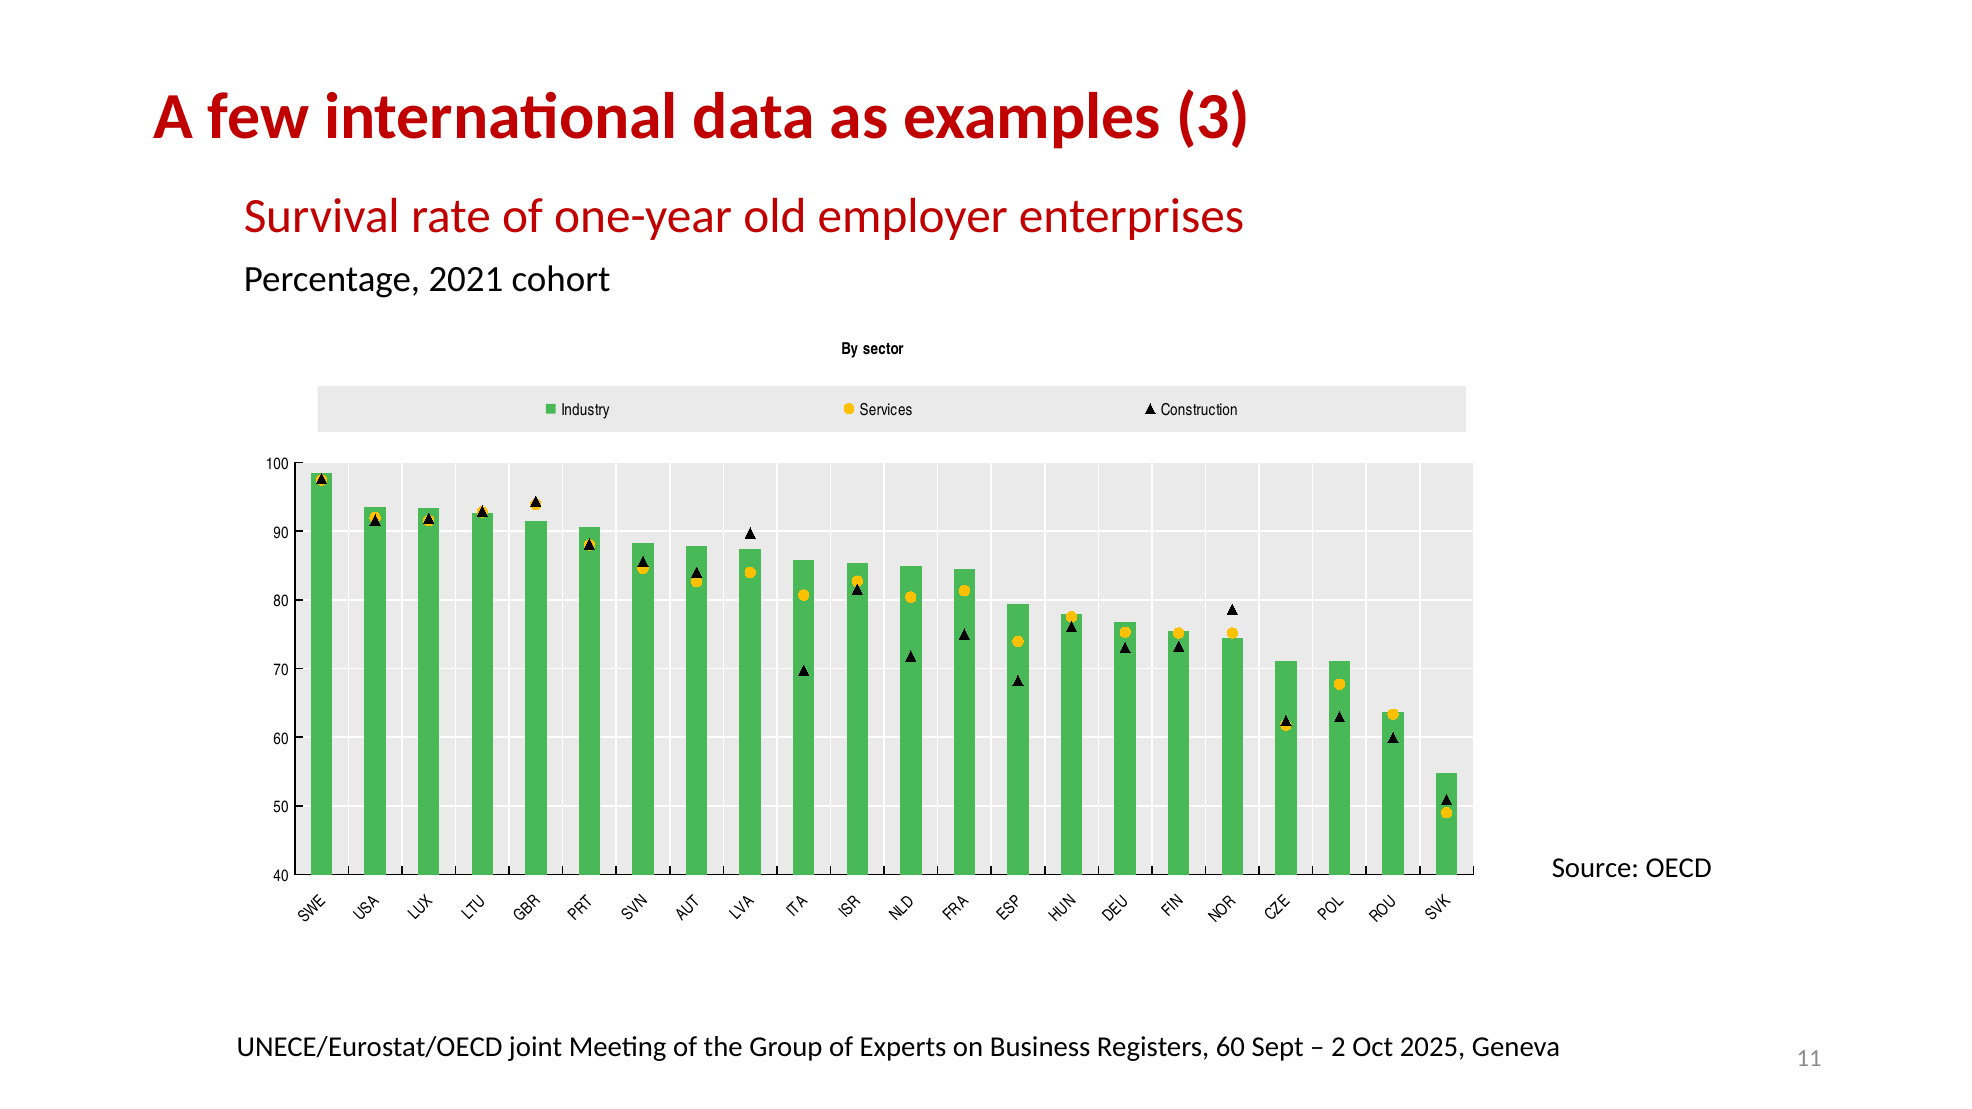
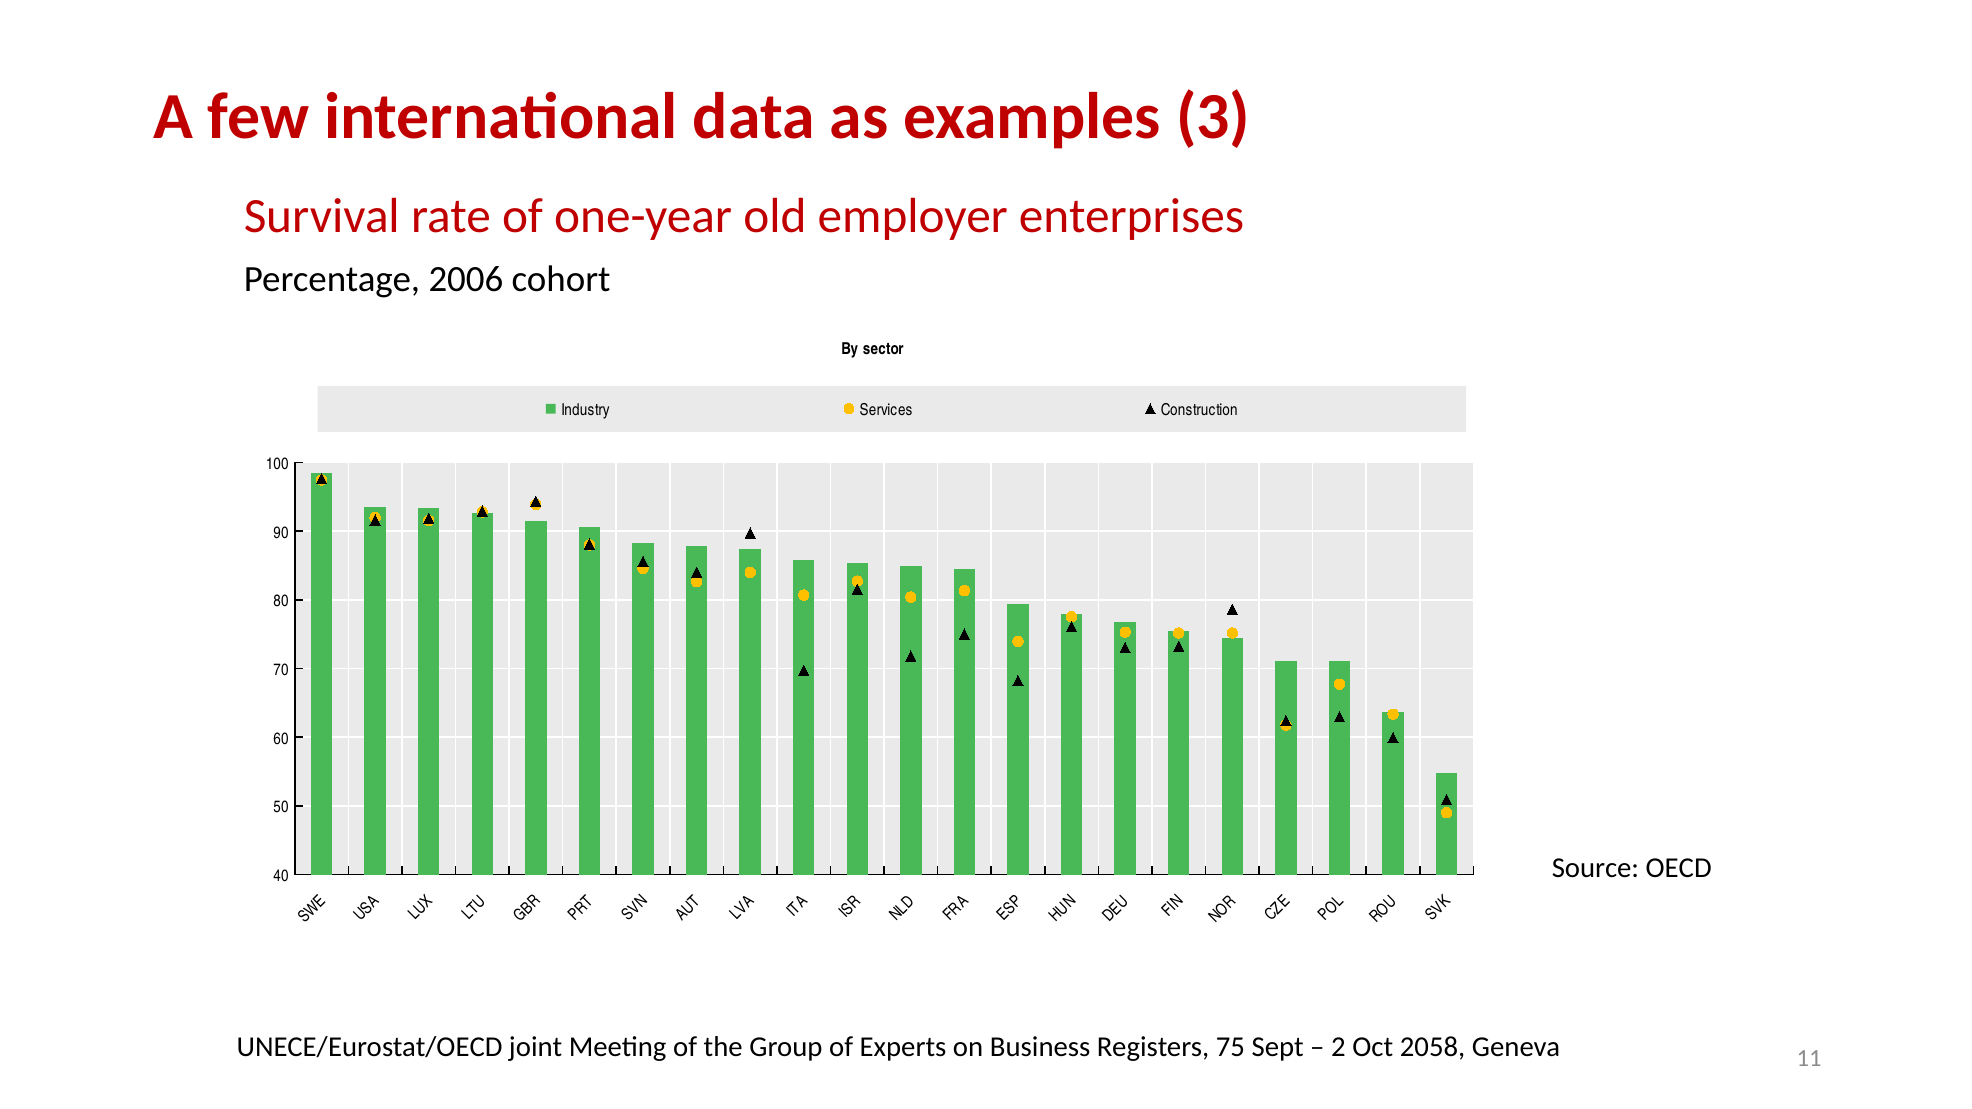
2021: 2021 -> 2006 (466, 279)
Registers 60: 60 -> 75 (1230, 1048)
2025: 2025 -> 2058 (1433, 1048)
